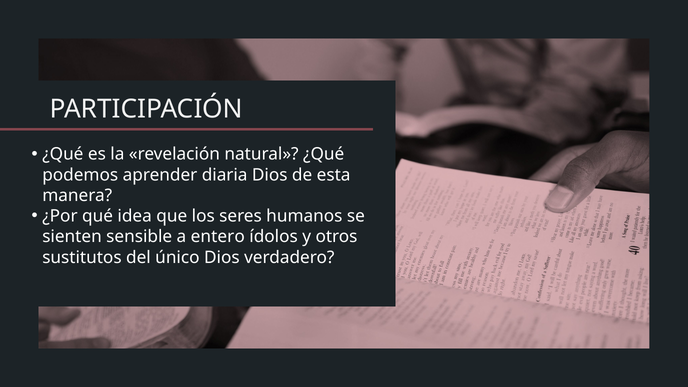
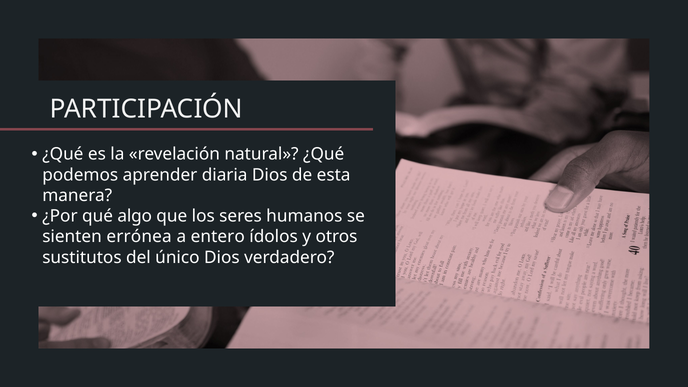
idea: idea -> algo (135, 216)
sensible: sensible -> errónea (139, 237)
